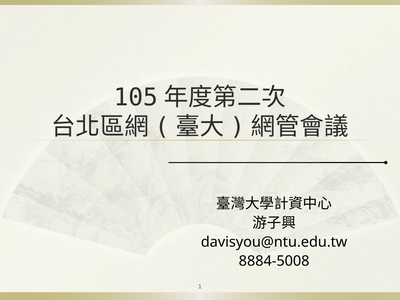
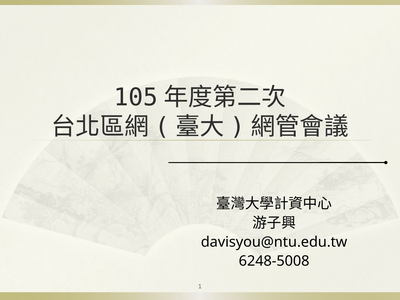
8884-5008: 8884-5008 -> 6248-5008 (274, 261)
